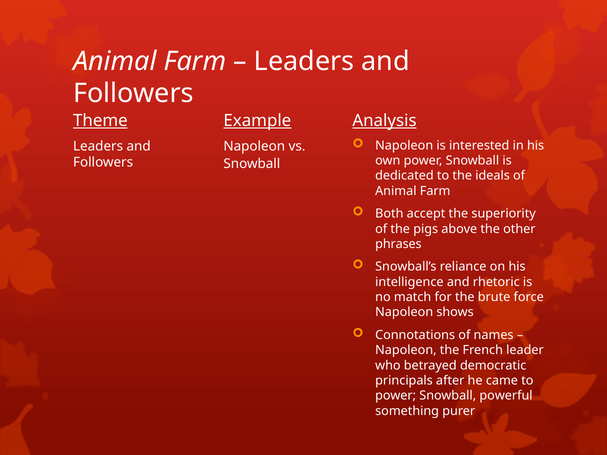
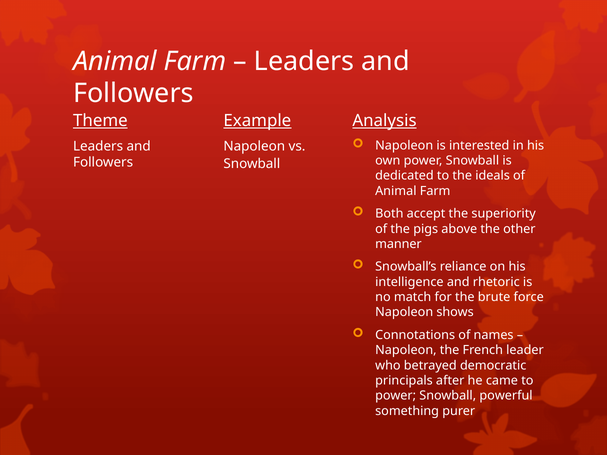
phrases: phrases -> manner (398, 244)
